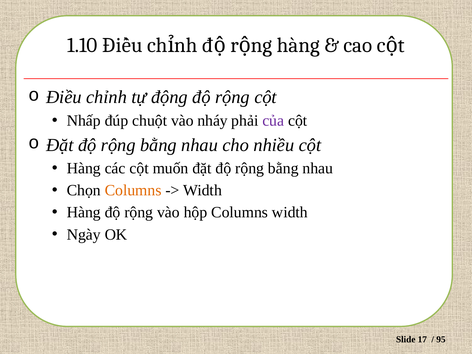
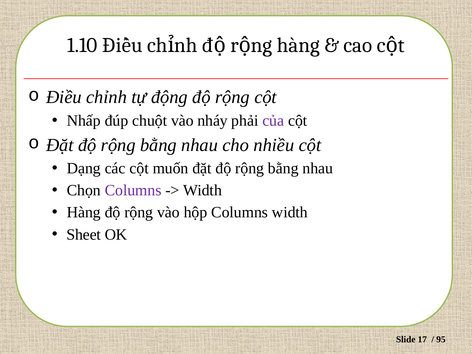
Hàng: Hàng -> Dạng (84, 168)
Columns colour: orange -> purple (133, 190)
Ngày: Ngày -> Sheet (84, 234)
